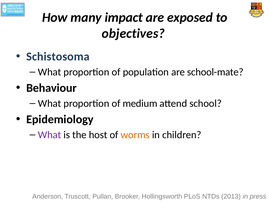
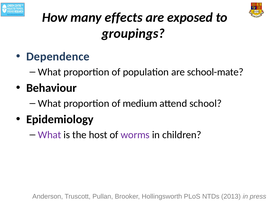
impact: impact -> effects (124, 17)
objectives: objectives -> groupings (133, 33)
Schistosoma: Schistosoma -> Dependence (58, 56)
worms colour: orange -> purple (135, 135)
